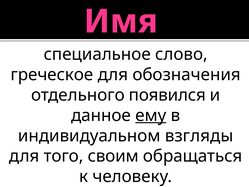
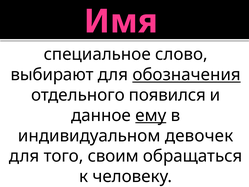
греческое: греческое -> выбирают (52, 75)
обозначения underline: none -> present (187, 75)
взгляды: взгляды -> девочек (199, 136)
